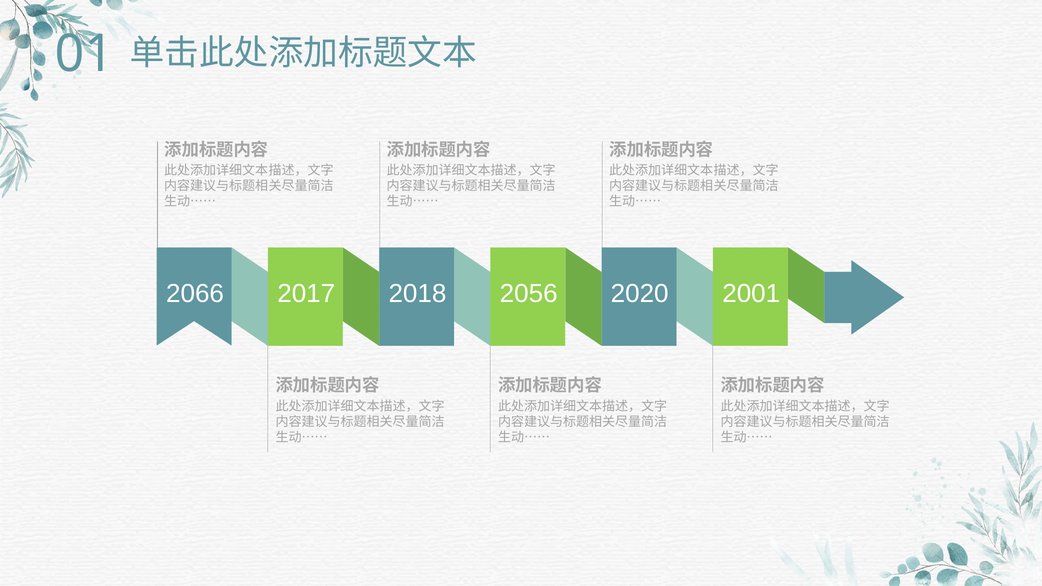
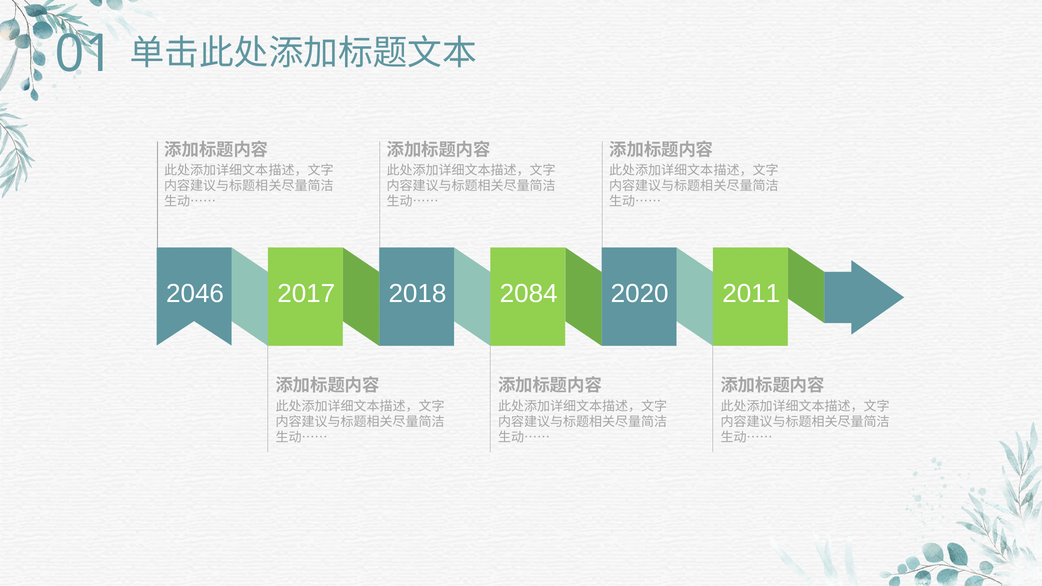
2066: 2066 -> 2046 (195, 294)
2056: 2056 -> 2084 (529, 294)
2001: 2001 -> 2011 (751, 294)
